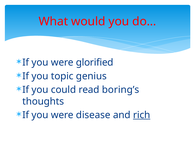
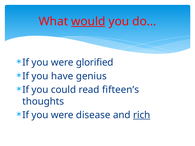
would underline: none -> present (88, 21)
topic: topic -> have (62, 76)
boring’s: boring’s -> fifteen’s (121, 90)
